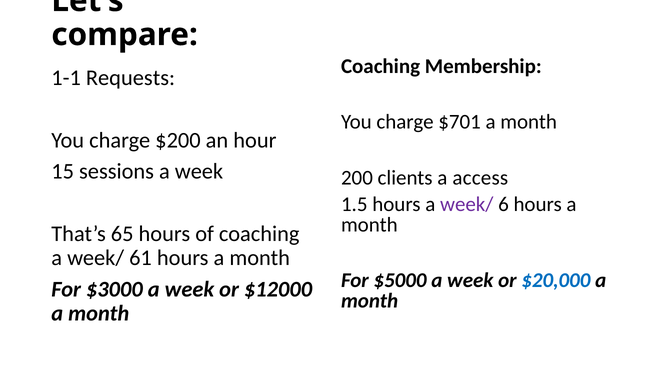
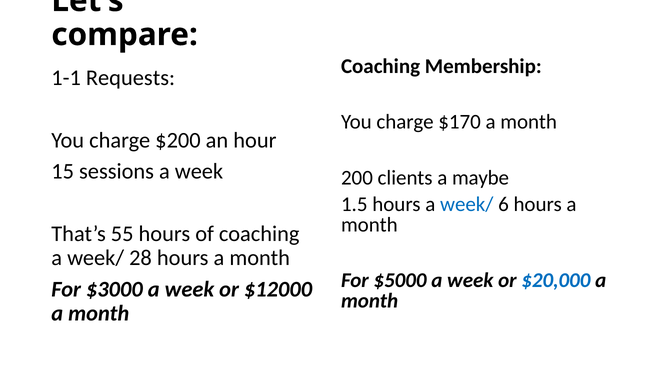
$701: $701 -> $170 (460, 122)
access: access -> maybe (481, 178)
week/ colour: purple -> blue (467, 204)
65: 65 -> 55 (122, 234)
61: 61 -> 28 (140, 258)
